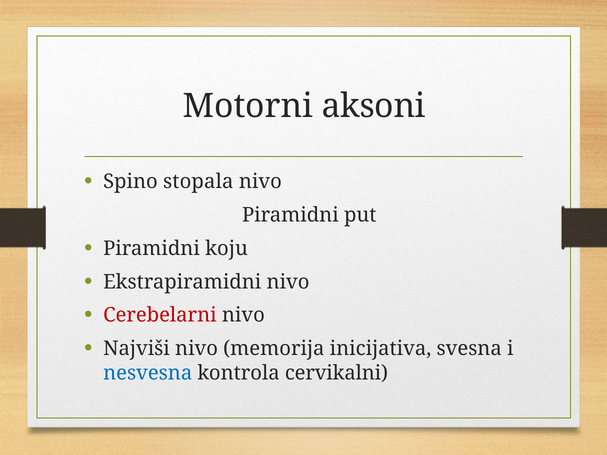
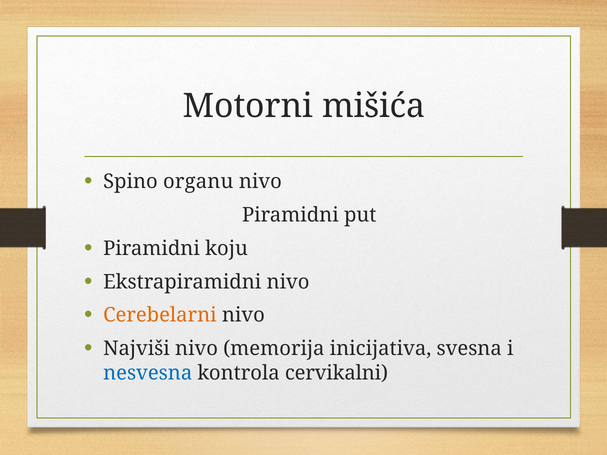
aksoni: aksoni -> mišića (374, 106)
stopala: stopala -> organu (198, 182)
Cerebelarni colour: red -> orange (160, 315)
